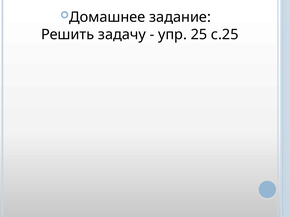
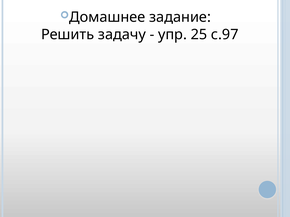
с.25: с.25 -> с.97 (225, 35)
